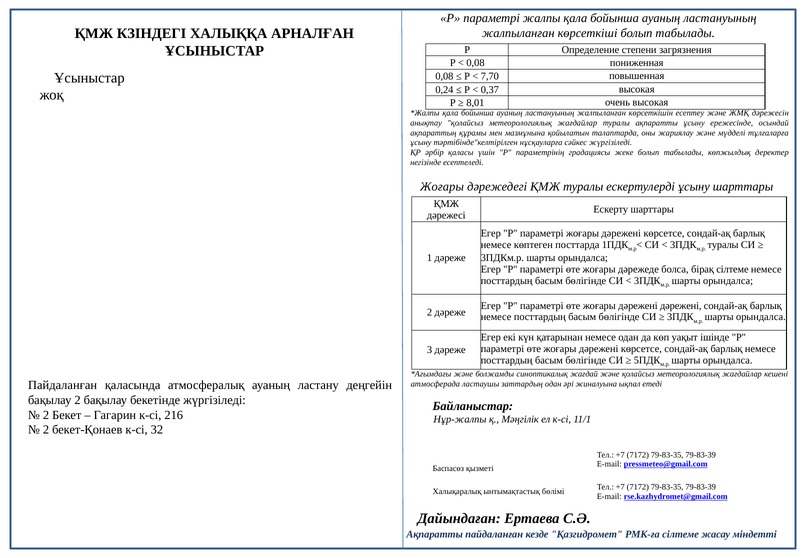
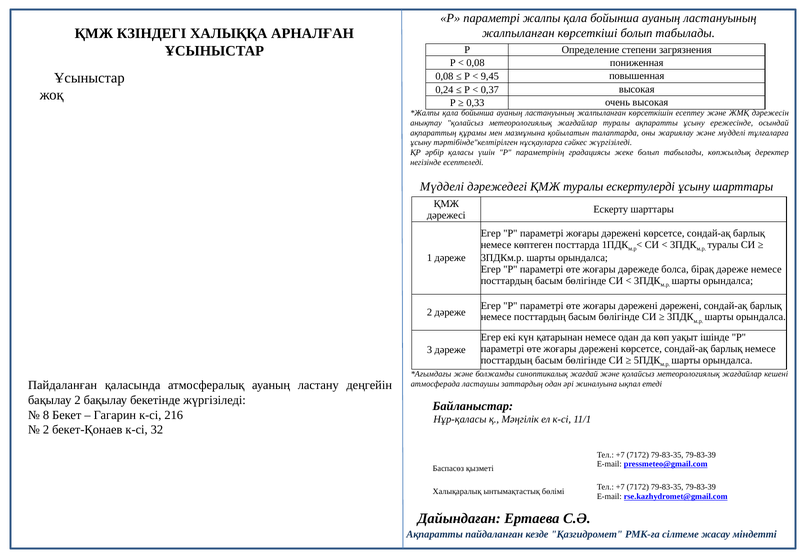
7,70: 7,70 -> 9,45 (490, 76)
8,01: 8,01 -> 0,33 (475, 103)
Жоғары: Жоғары -> Мүдделі (442, 187)
бірақ сілтеме: сілтеме -> дәреже (732, 269)
2: 2 -> 8 (46, 415)
Нұр-жалпы: Нұр-жалпы -> Нұр-қаласы (460, 420)
